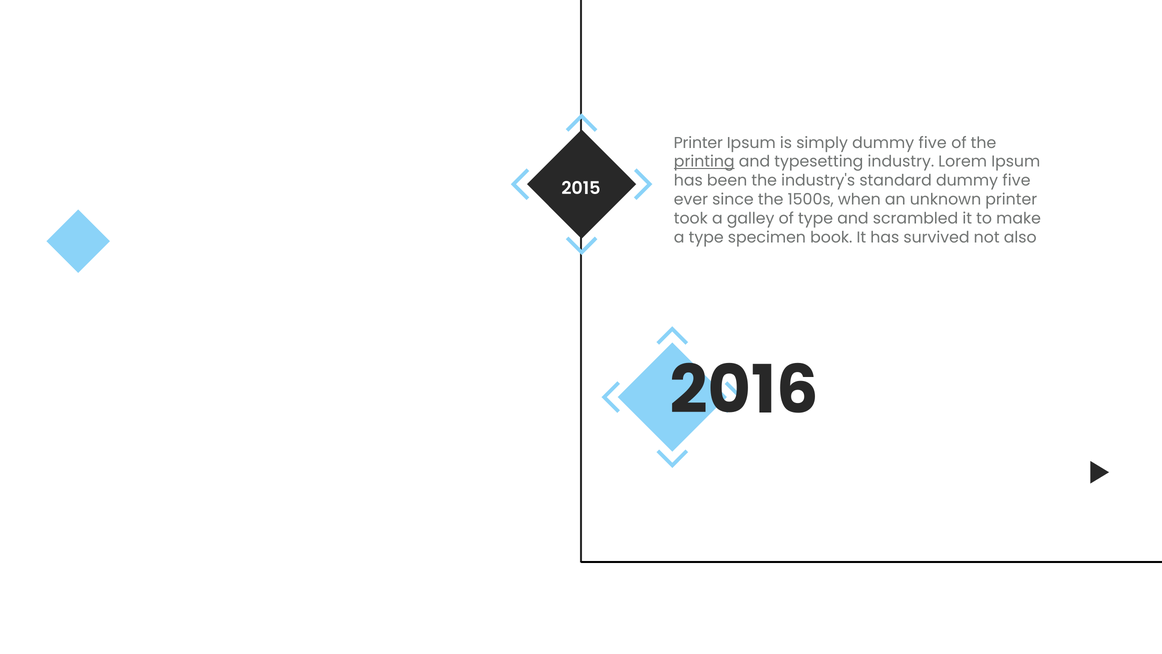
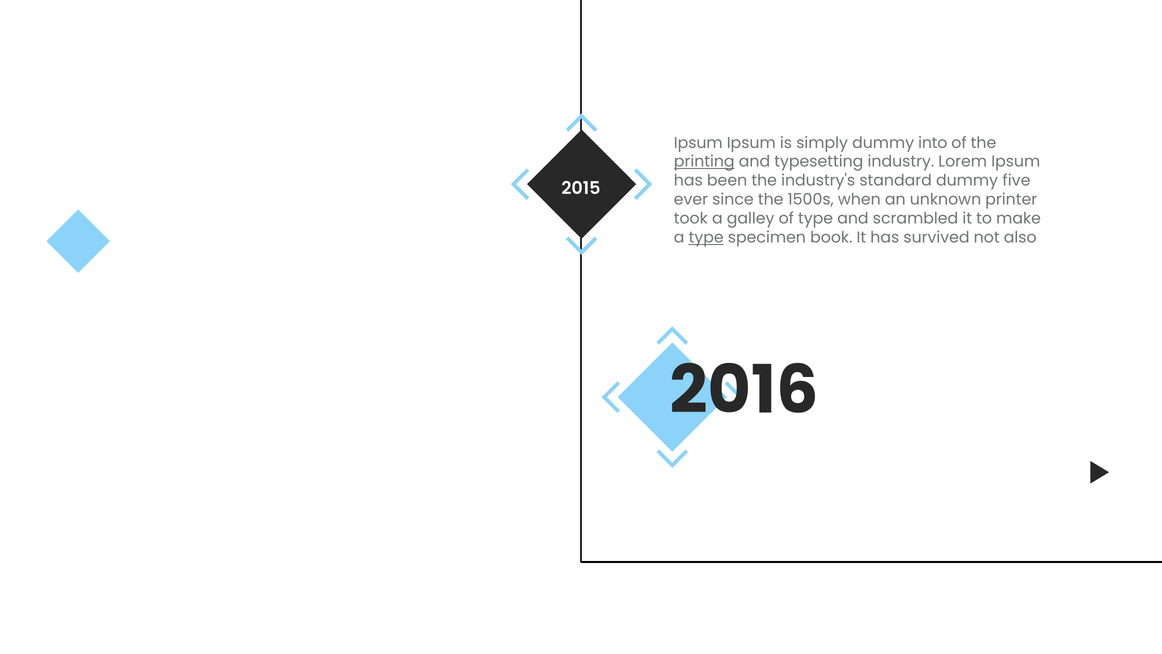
Printer: Printer -> Ipsum (698, 143)
simply dummy five: five -> into (933, 143)
type underline: none -> present (706, 237)
